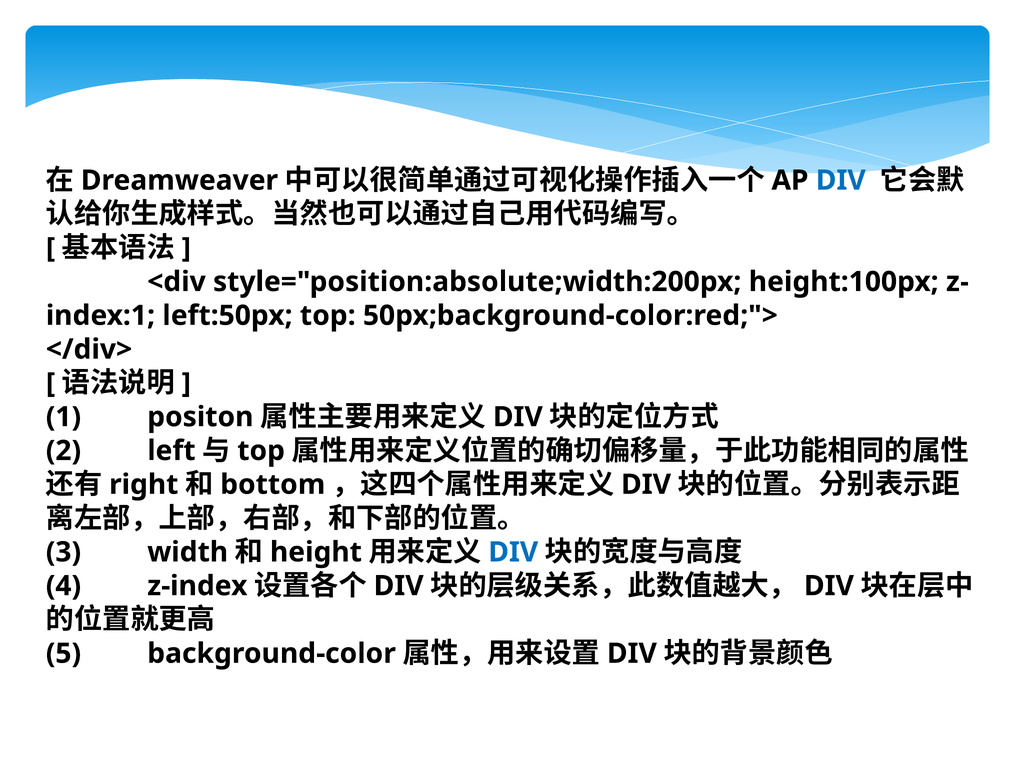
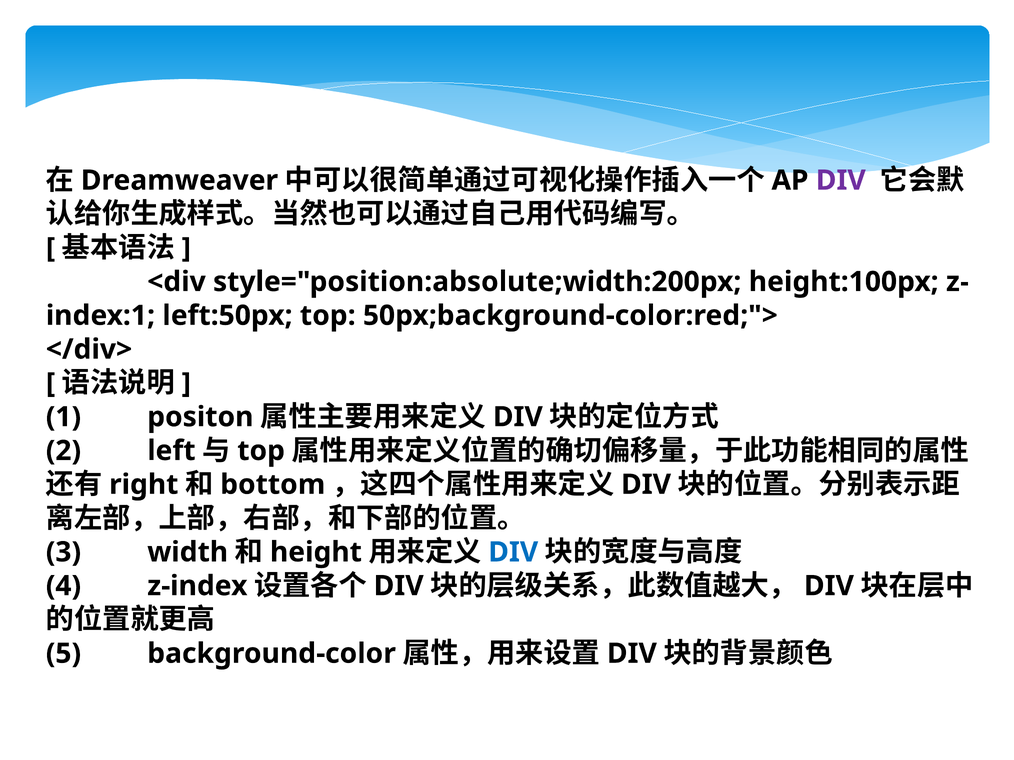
DIV colour: blue -> purple (841, 181)
